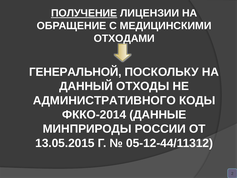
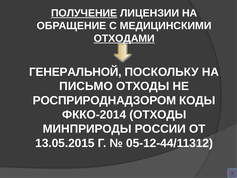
ОТХОДАМИ underline: none -> present (124, 38)
ДАННЫЙ: ДАННЫЙ -> ПИСЬМО (86, 86)
АДМИНИСТРАТИВНОГО: АДМИНИСТРАТИВНОГО -> РОСПРИРОДНАДЗОРОМ (104, 100)
ФККО-2014 ДАННЫЕ: ДАННЫЕ -> ОТХОДЫ (158, 115)
